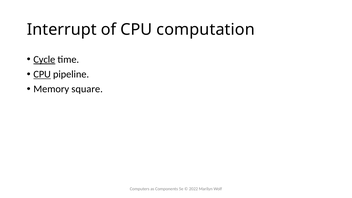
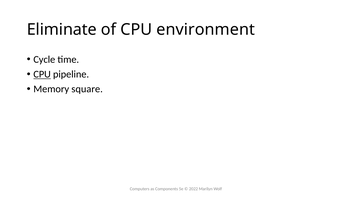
Interrupt: Interrupt -> Eliminate (62, 30)
computation: computation -> environment (206, 30)
Cycle underline: present -> none (44, 60)
